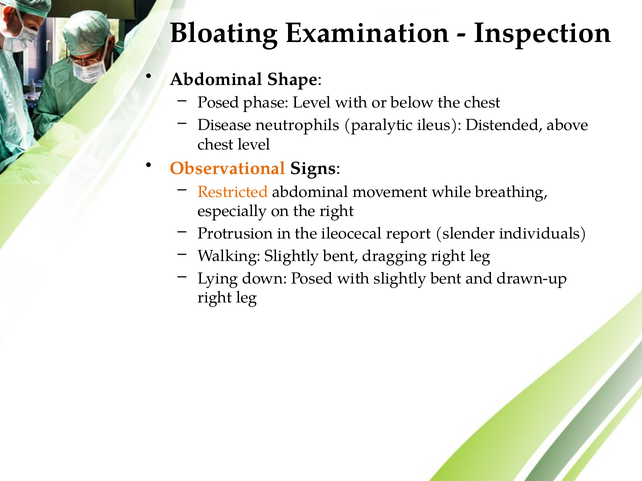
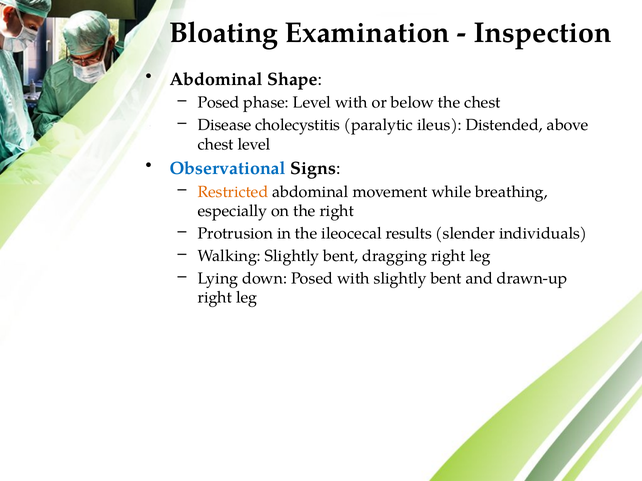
neutrophils: neutrophils -> cholecystitis (298, 125)
Observational colour: orange -> blue (228, 169)
report: report -> results (409, 234)
